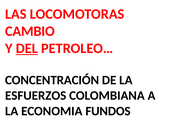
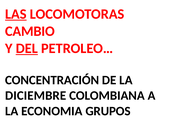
LAS underline: none -> present (16, 14)
ESFUERZOS: ESFUERZOS -> DICIEMBRE (36, 96)
FUNDOS: FUNDOS -> GRUPOS (108, 111)
